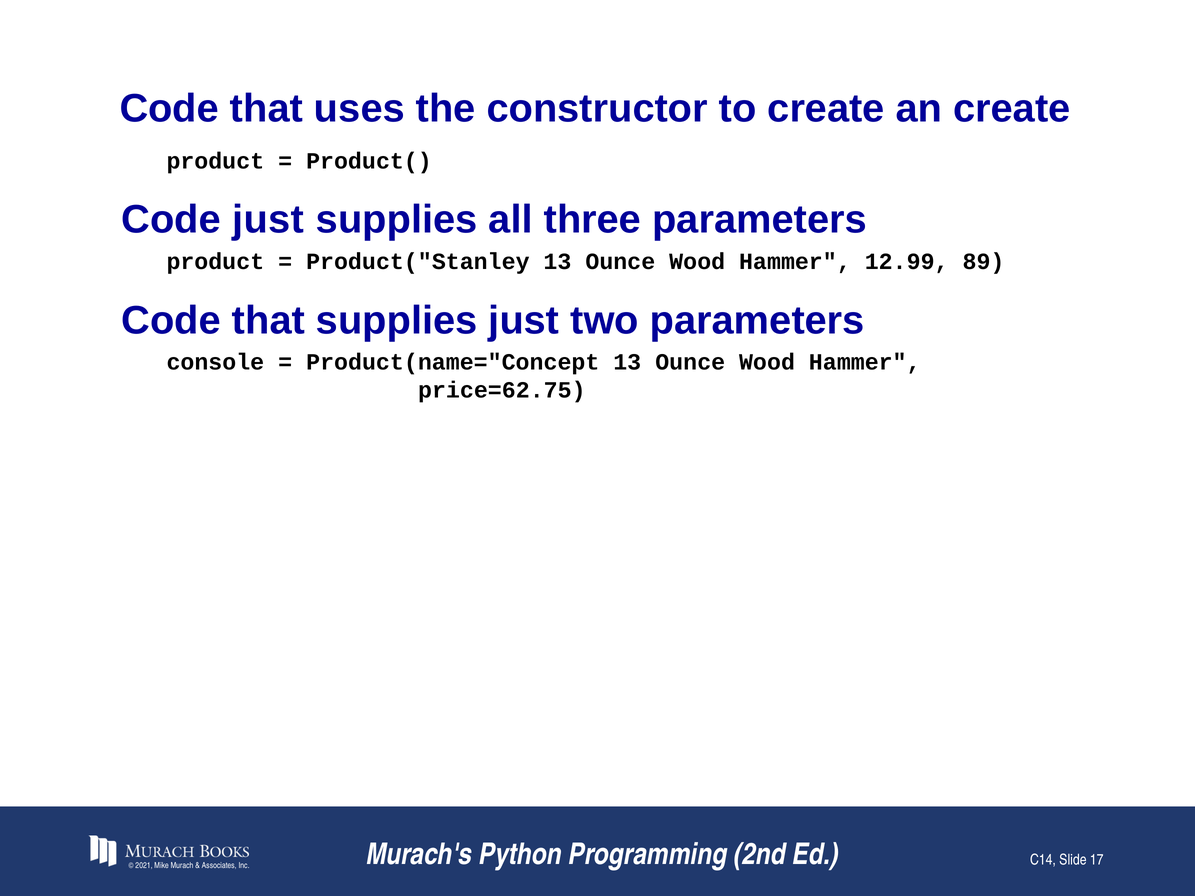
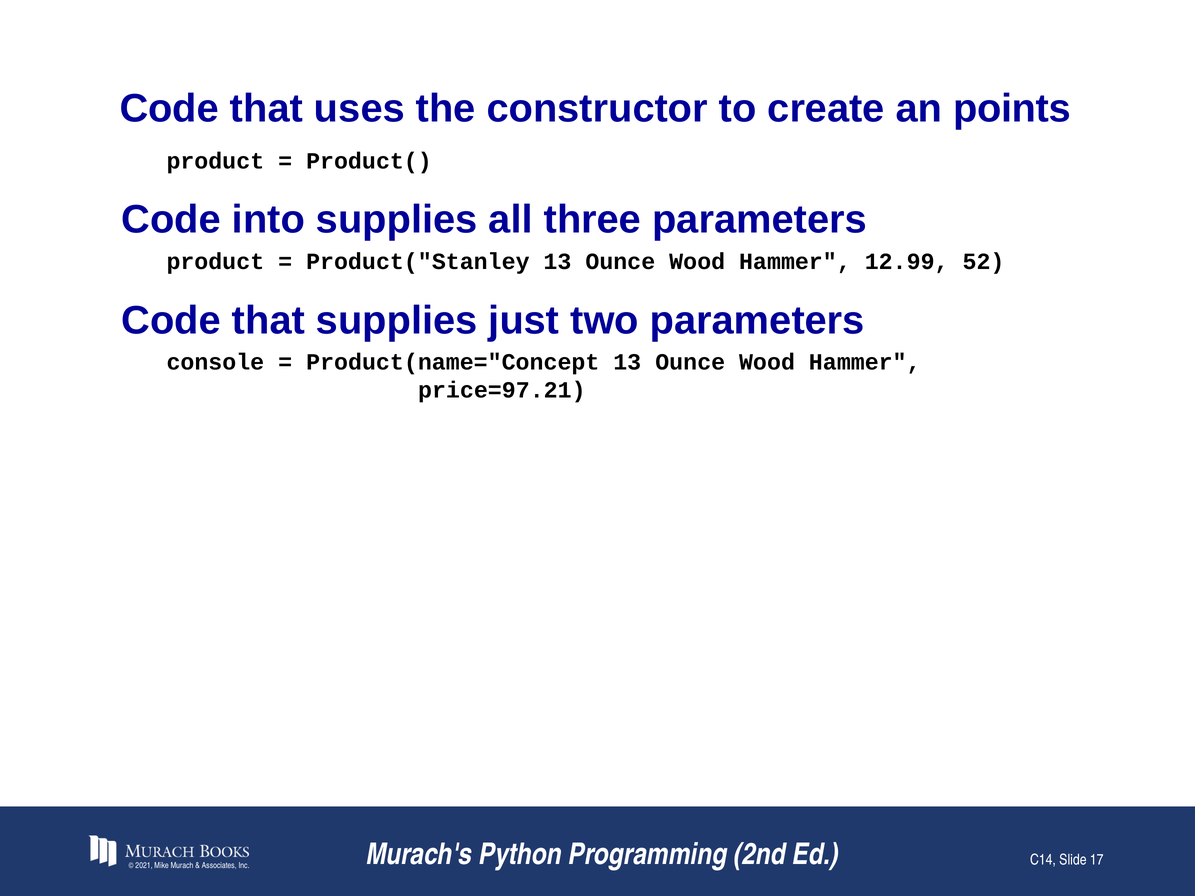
an create: create -> points (1012, 109)
Code just: just -> into (268, 220)
89: 89 -> 52 (984, 262)
price=62.75: price=62.75 -> price=97.21 (502, 390)
